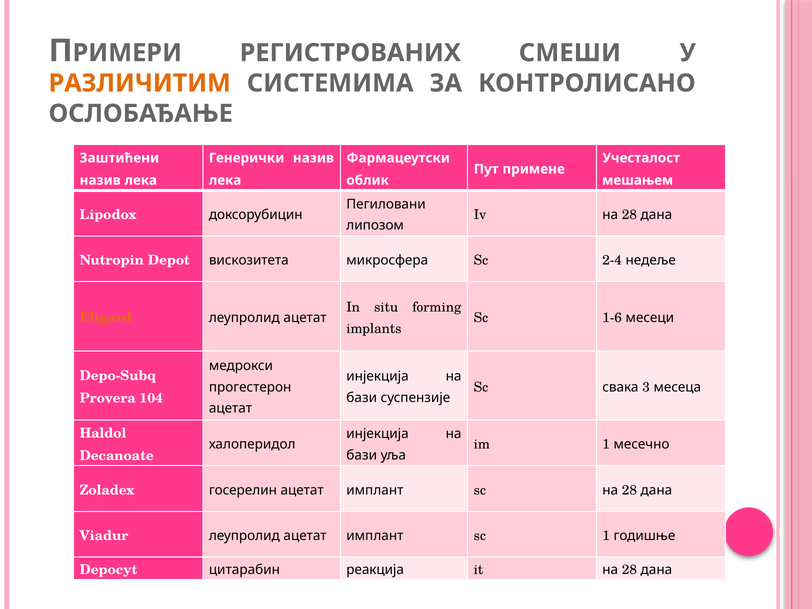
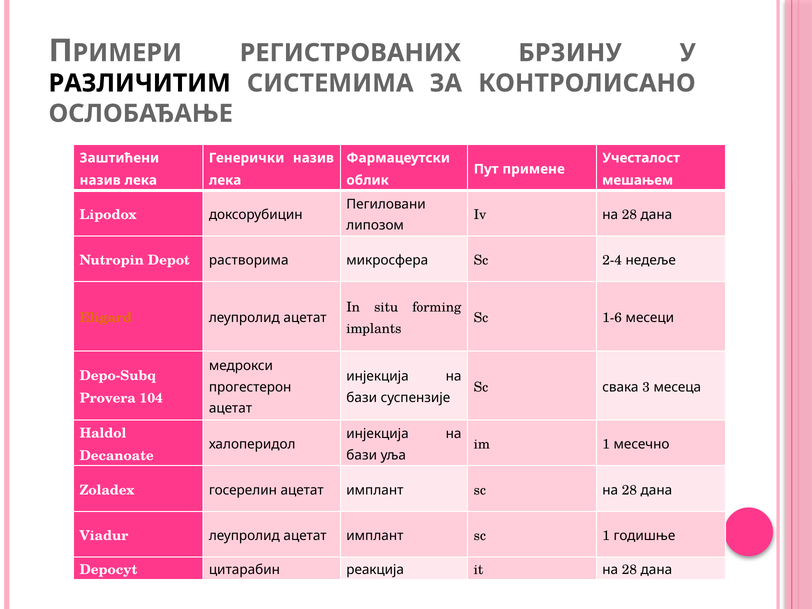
СМЕШИ: СМЕШИ -> БРЗИНУ (570, 53)
РАЗЛИЧИТИМ colour: orange -> black (140, 83)
вискозитета: вискозитета -> растворима (249, 261)
